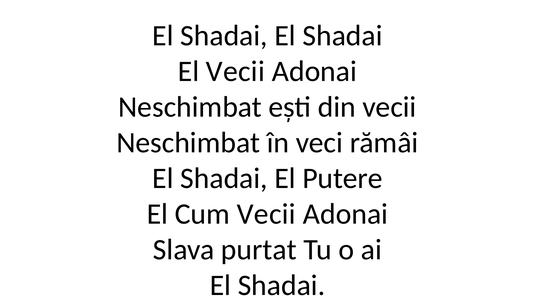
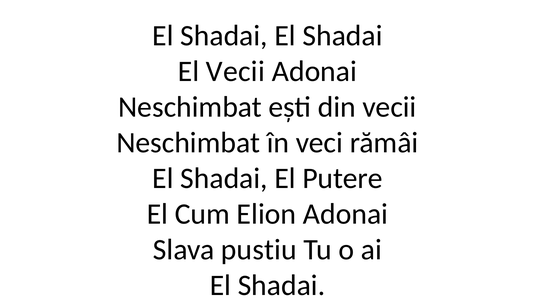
Cum Vecii: Vecii -> Elion (266, 214)
purtat: purtat -> pustiu (259, 250)
